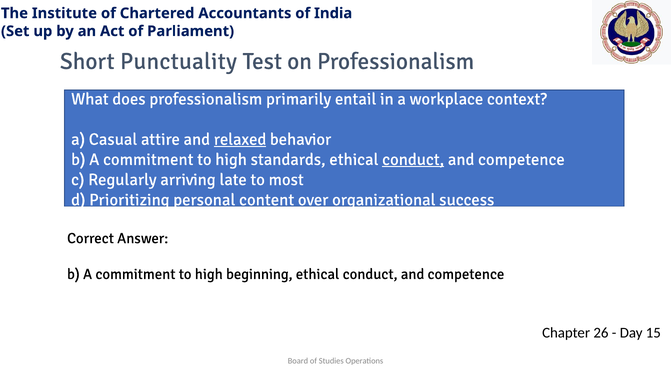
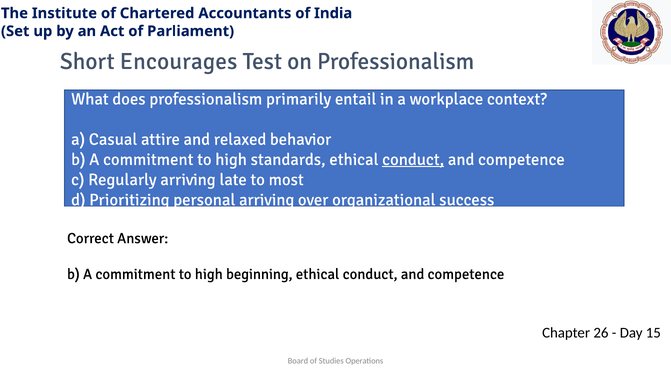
Punctuality: Punctuality -> Encourages (179, 61)
relaxed underline: present -> none (240, 139)
personal content: content -> arriving (267, 199)
